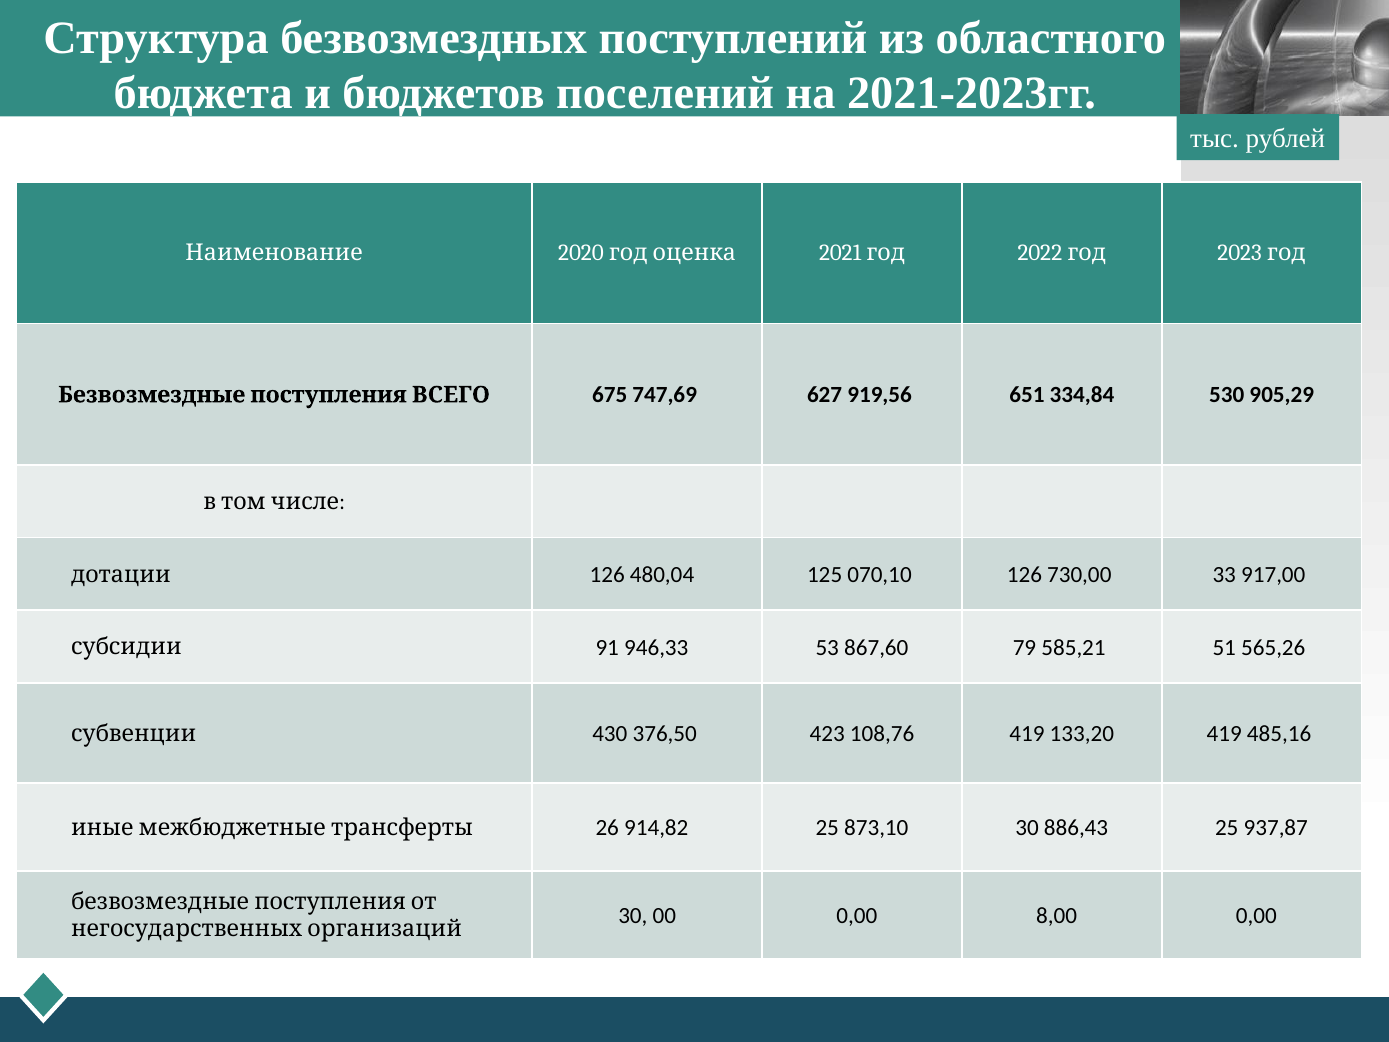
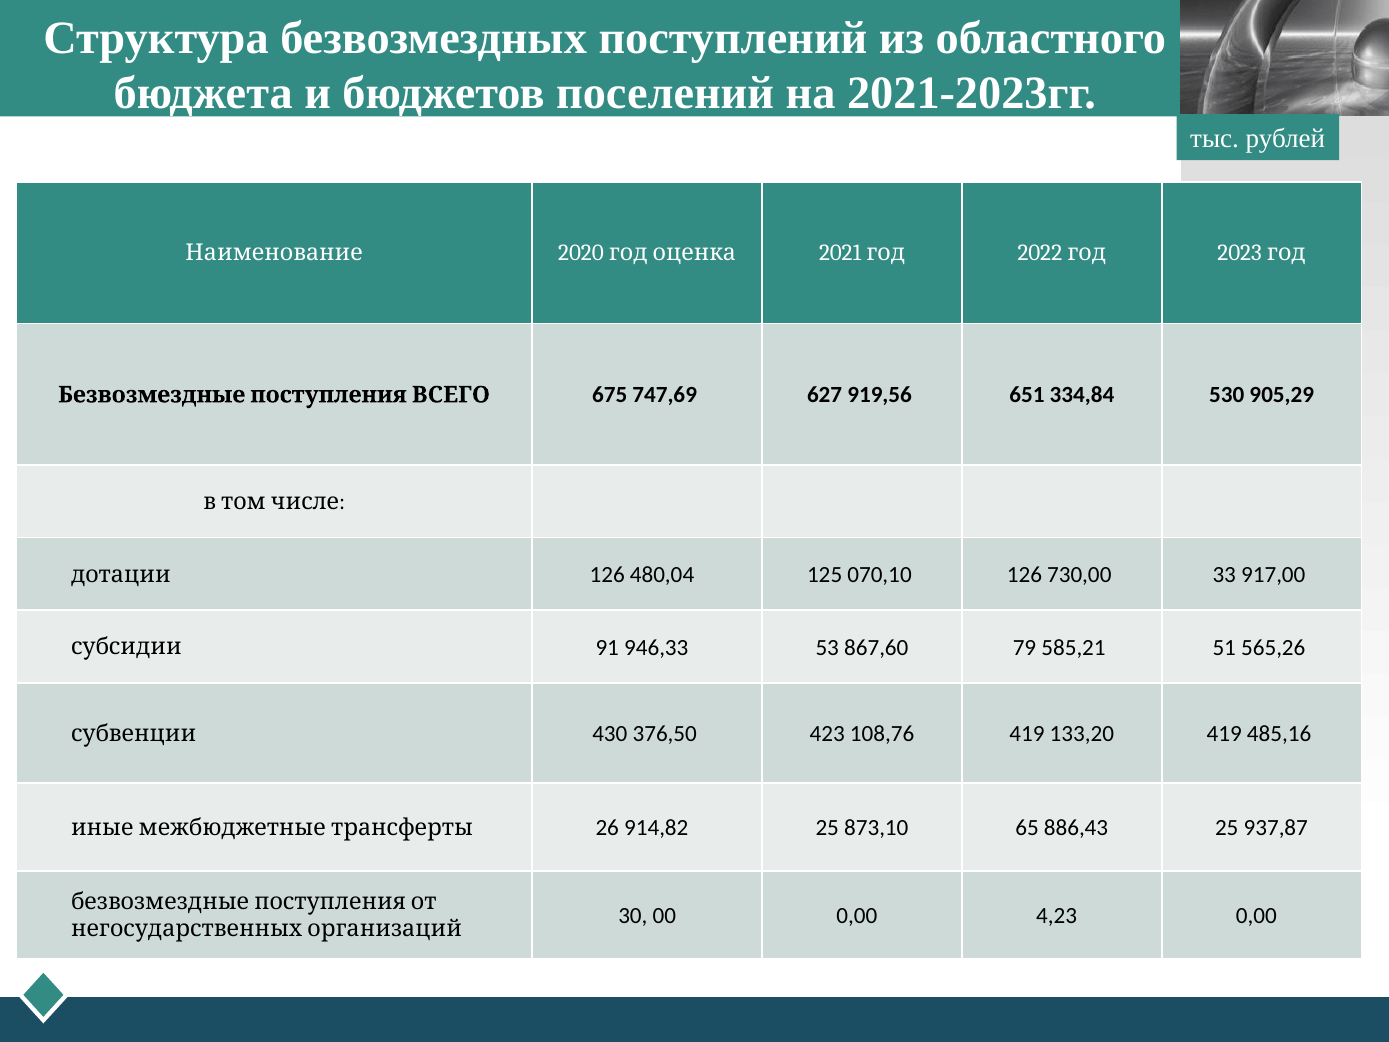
873,10 30: 30 -> 65 (1027, 828)
8,00: 8,00 -> 4,23 (1057, 915)
